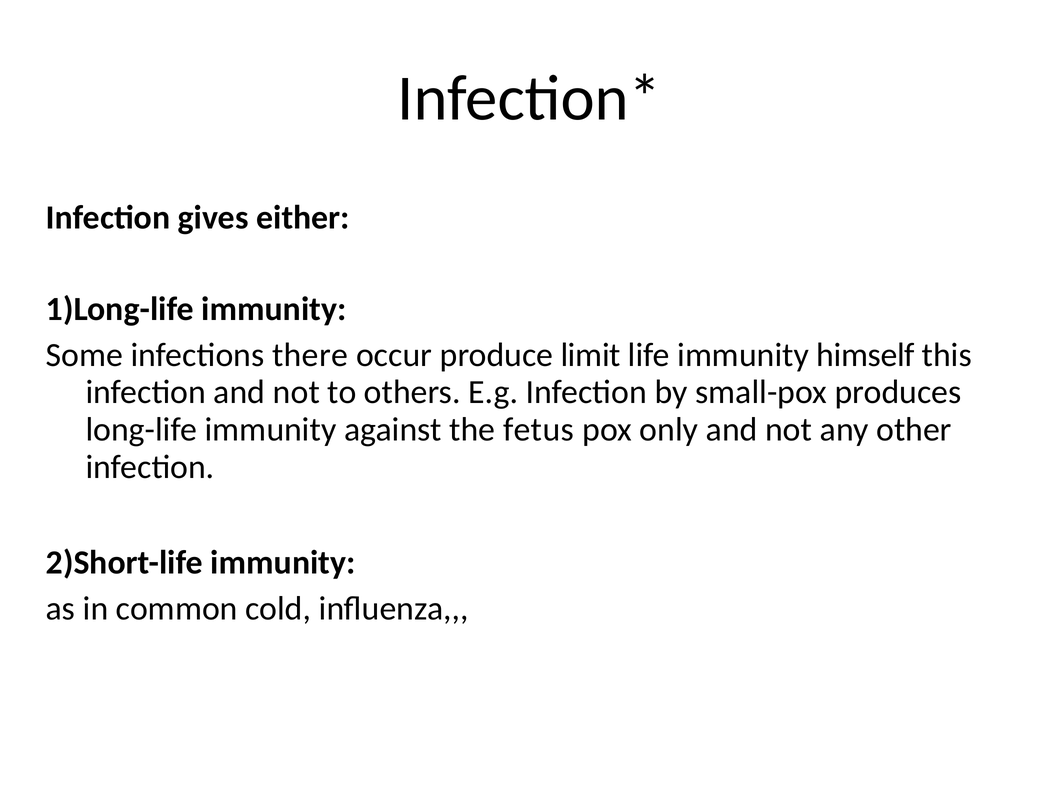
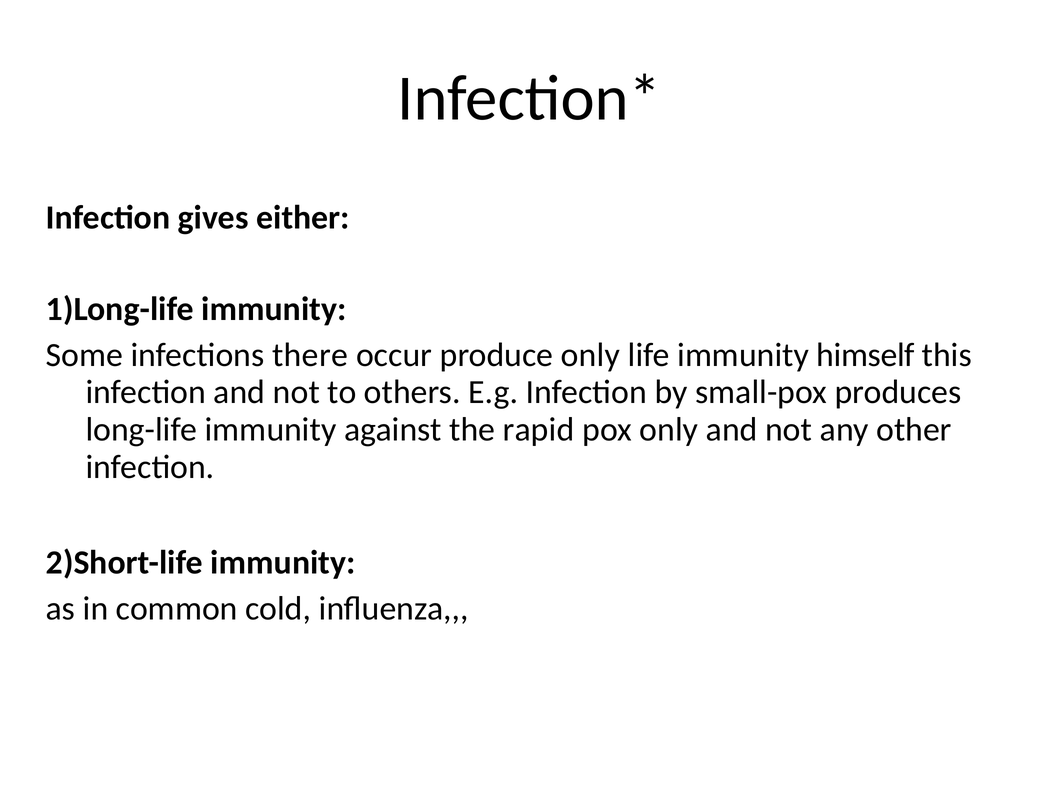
produce limit: limit -> only (590, 355)
fetus: fetus -> rapid (539, 430)
